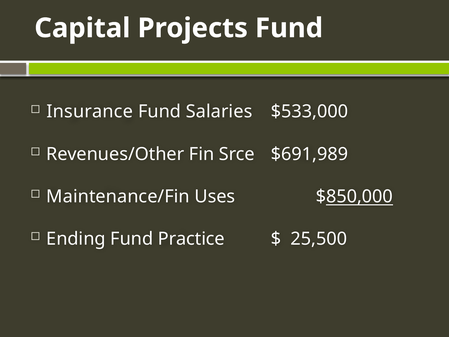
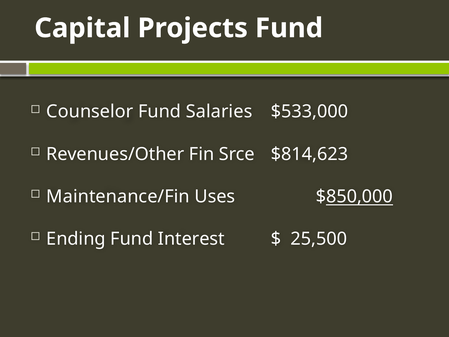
Insurance: Insurance -> Counselor (90, 112)
$691,989: $691,989 -> $814,623 (309, 154)
Practice: Practice -> Interest (191, 239)
